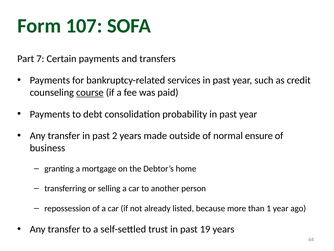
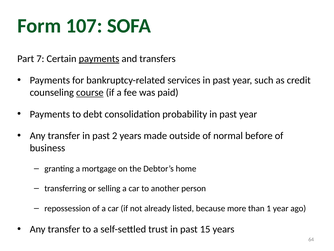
payments underline: none -> present (99, 59)
ensure: ensure -> before (259, 135)
19: 19 -> 15 (205, 229)
